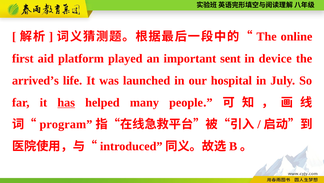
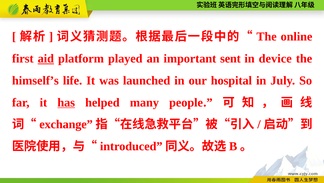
aid underline: none -> present (46, 58)
arrived’s: arrived’s -> himself’s (35, 80)
program: program -> exchange (66, 124)
